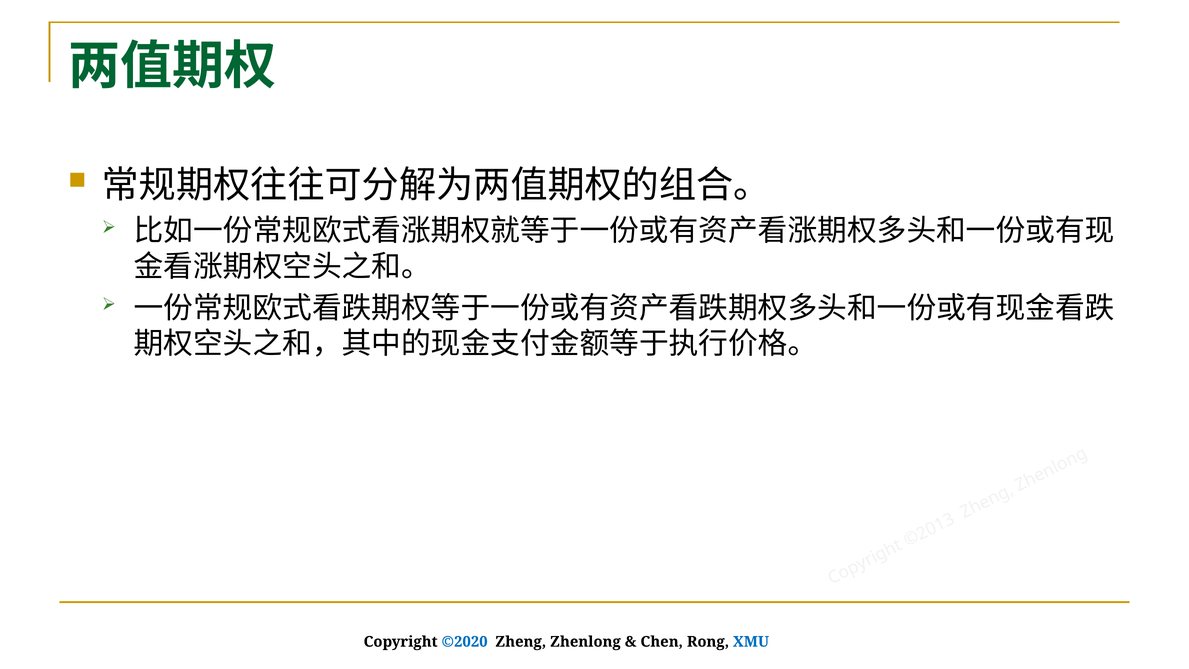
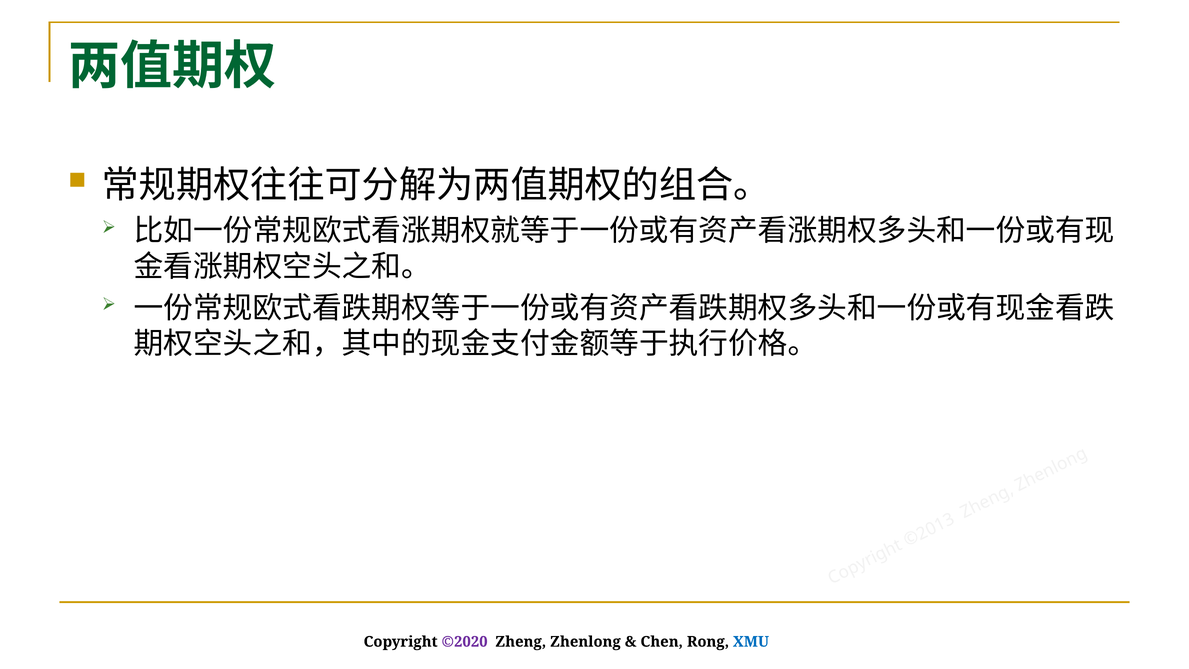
©2020 colour: blue -> purple (465, 642)
